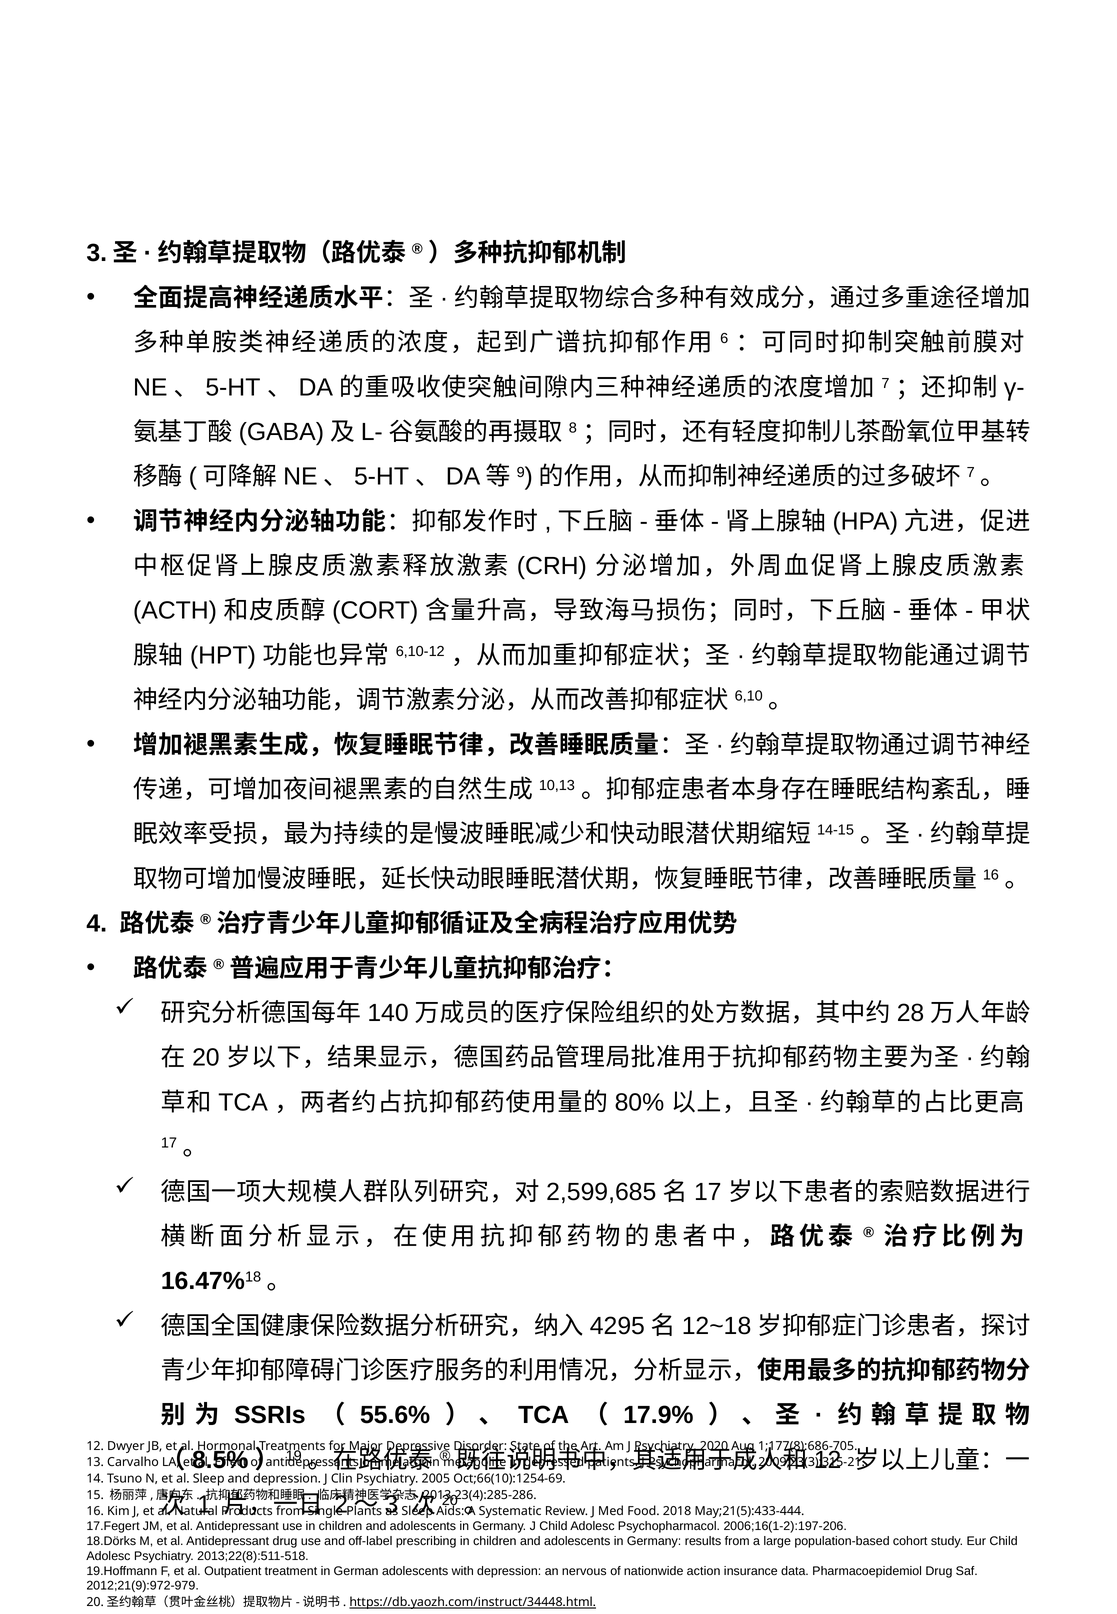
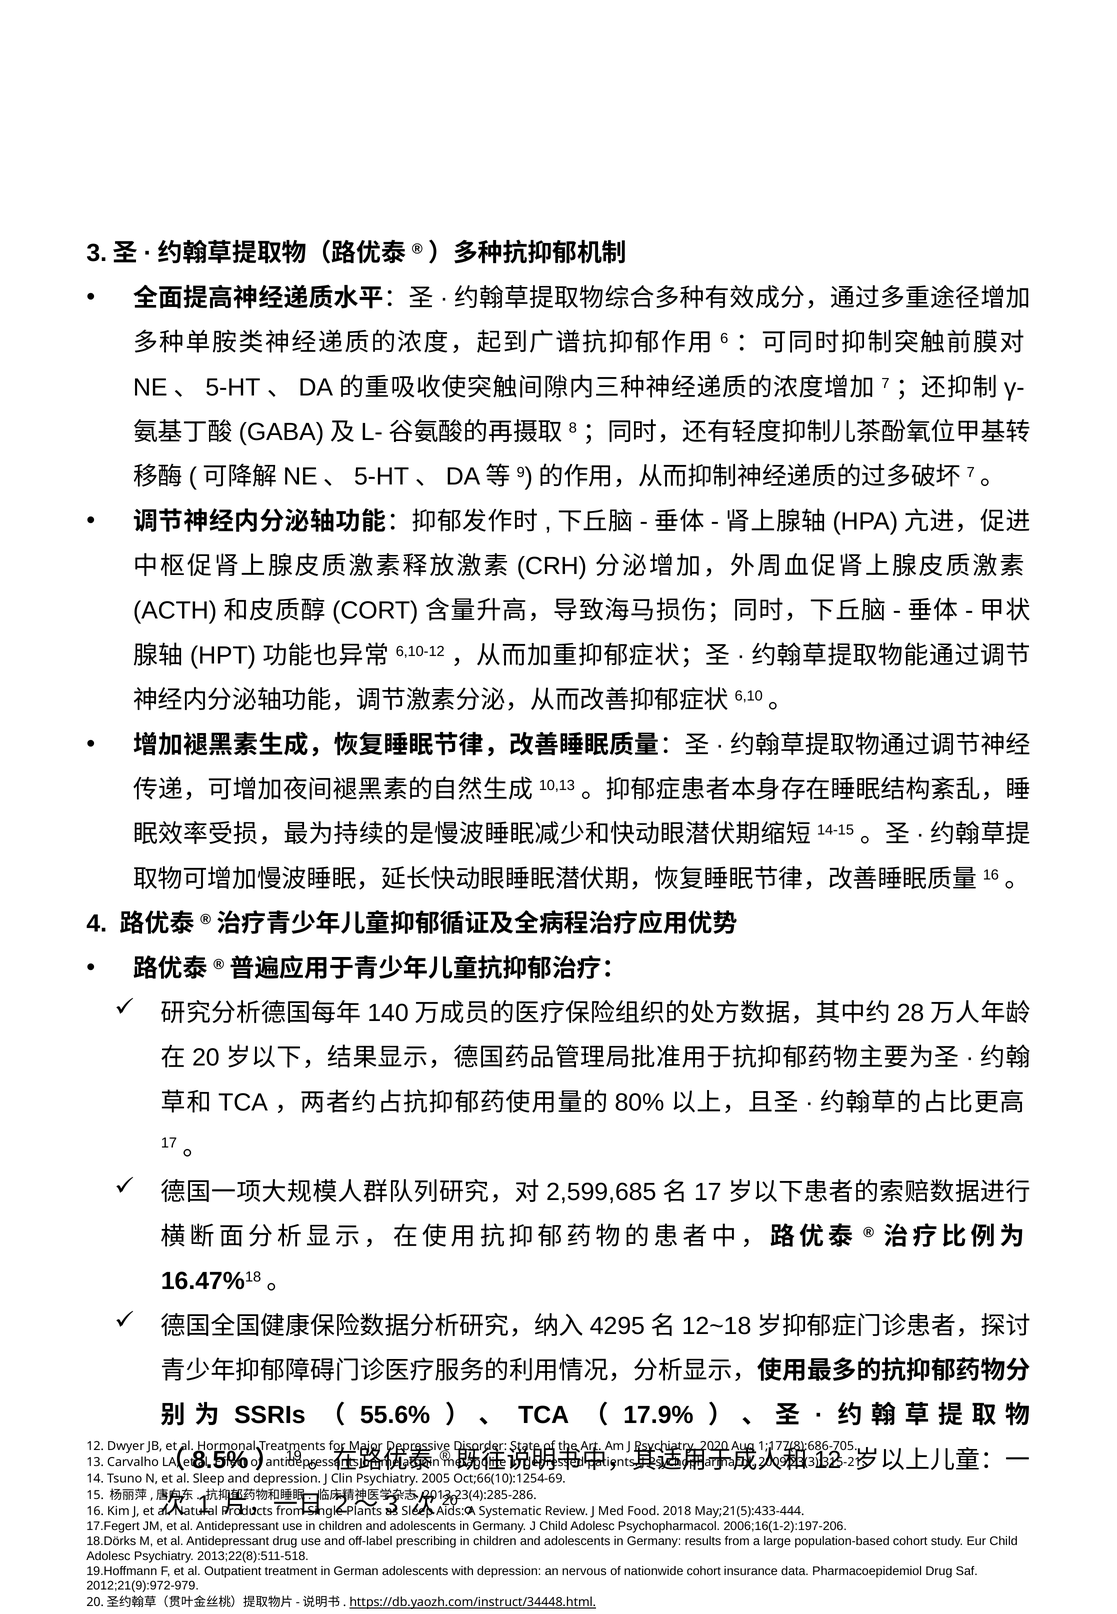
nationwide action: action -> cohort (704, 1570)
